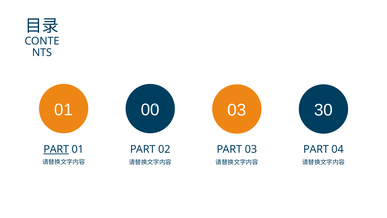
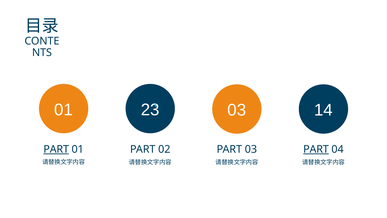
00: 00 -> 23 (150, 110)
30: 30 -> 14 (323, 110)
PART underline: none -> present (316, 149)
